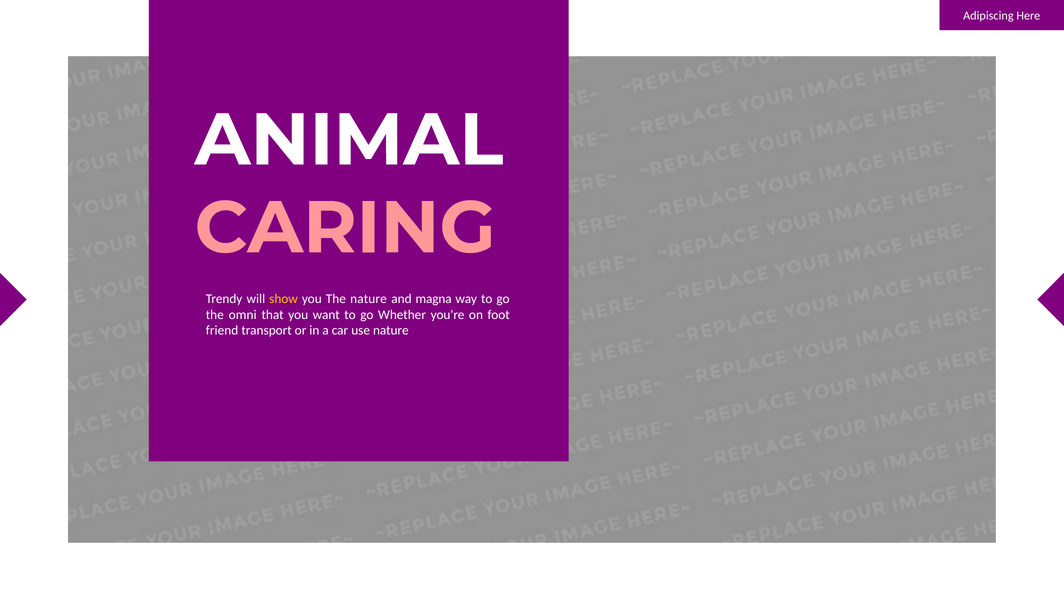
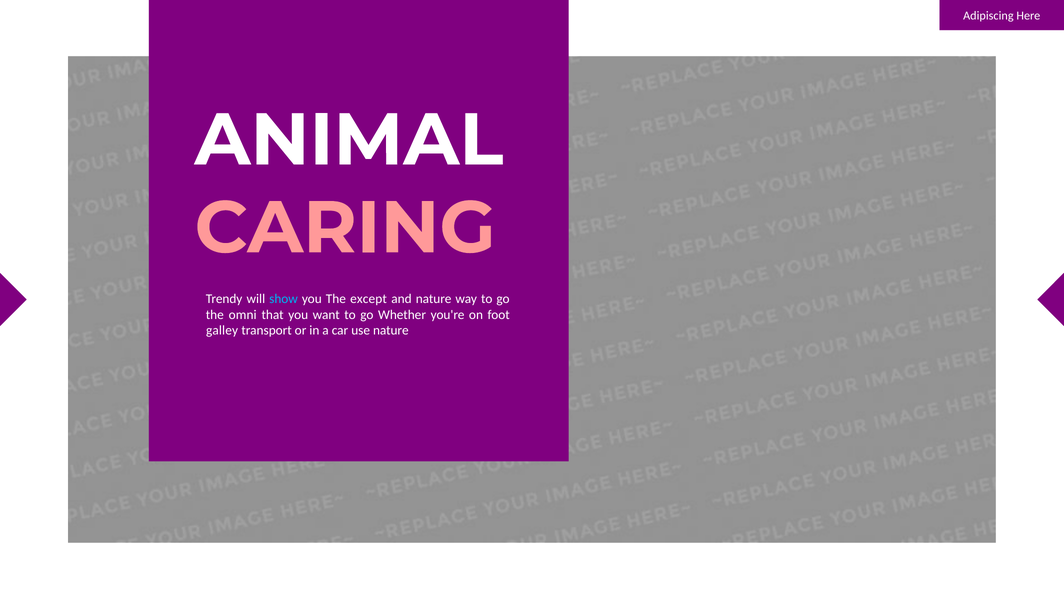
show colour: yellow -> light blue (284, 298)
The nature: nature -> except (369, 298)
and magna: magna -> nature (434, 298)
friend: friend -> galley (222, 330)
